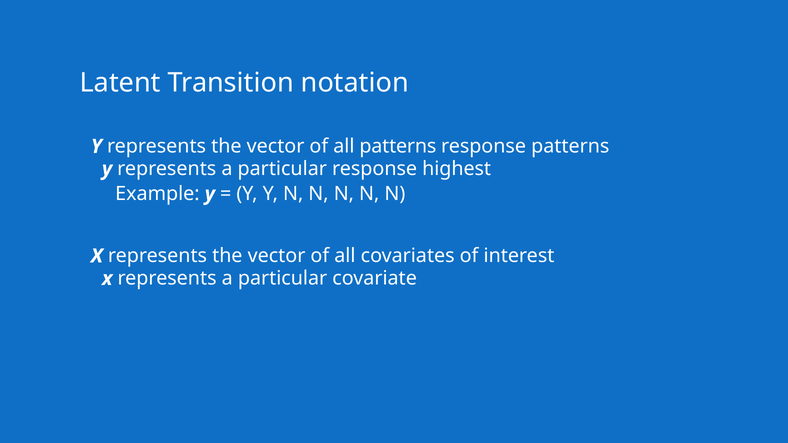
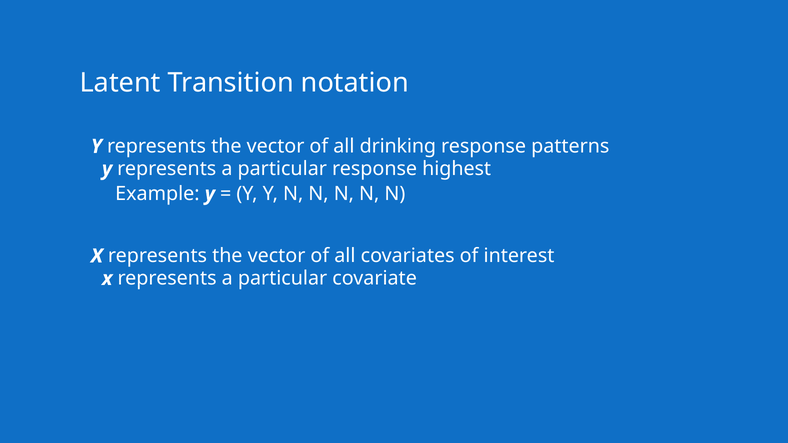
all patterns: patterns -> drinking (398, 146)
